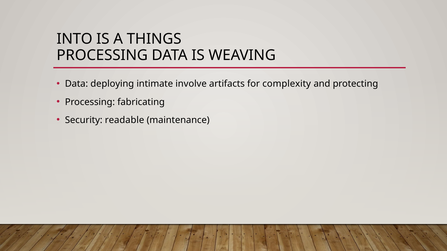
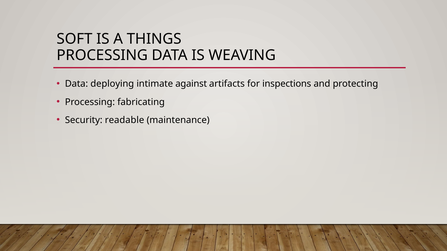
INTO: INTO -> SOFT (74, 39)
involve: involve -> against (191, 84)
complexity: complexity -> inspections (287, 84)
